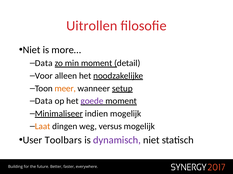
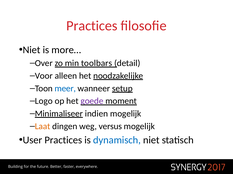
Uitrollen: Uitrollen -> Practices (92, 26)
Data: Data -> Over (44, 63)
min moment: moment -> toolbars (97, 63)
meer colour: orange -> blue (65, 89)
Data: Data -> Logo (44, 101)
User Toolbars: Toolbars -> Practices (63, 141)
dynamisch colour: purple -> blue (117, 141)
